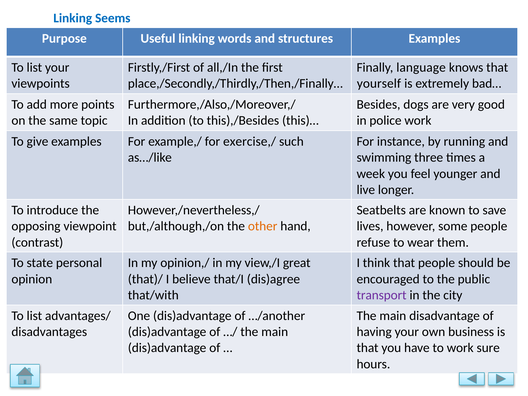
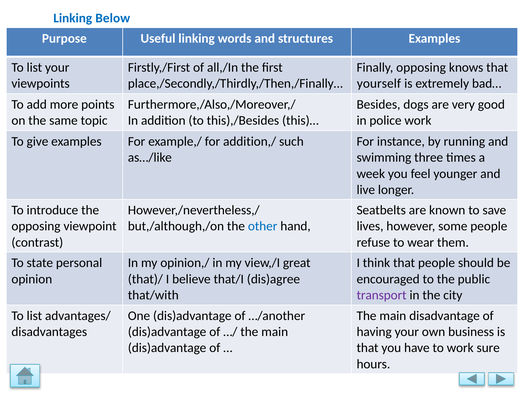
Seems: Seems -> Below (113, 18)
Finally language: language -> opposing (421, 67)
exercise,/: exercise,/ -> addition,/ (250, 141)
other colour: orange -> blue (263, 226)
